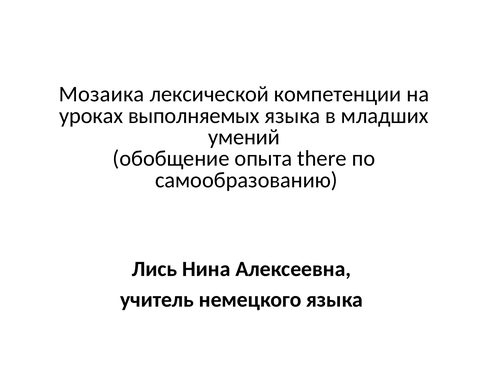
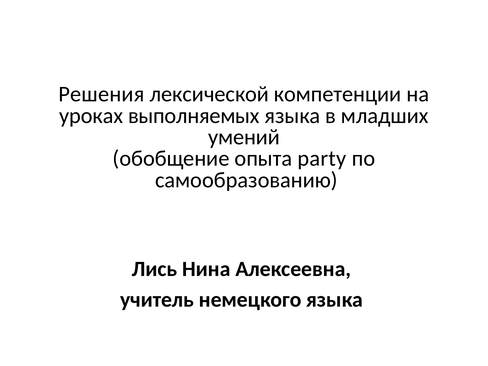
Мозаика: Мозаика -> Решения (102, 94)
there: there -> party (322, 159)
